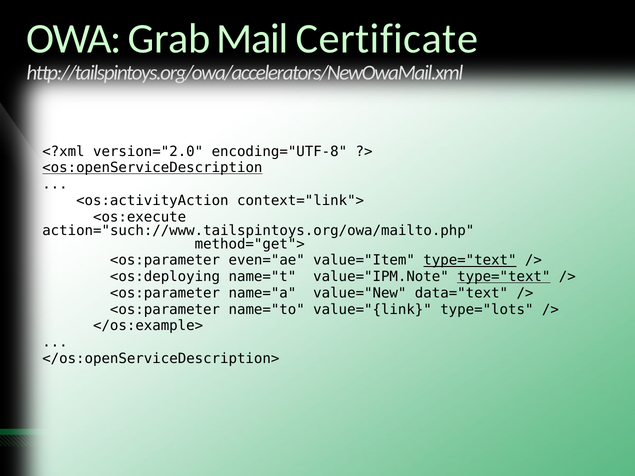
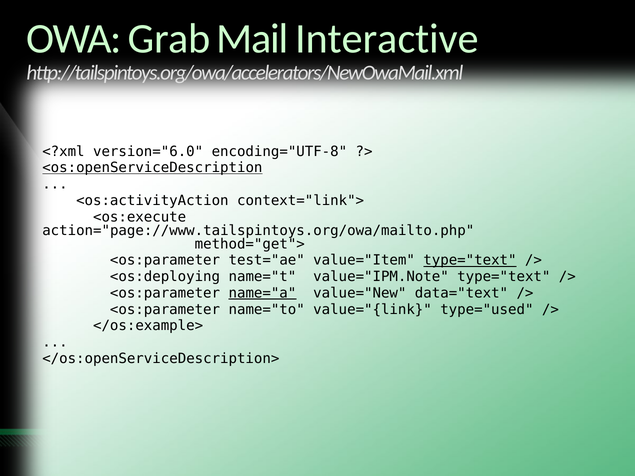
Certificate: Certificate -> Interactive (387, 39)
version="2.0: version="2.0 -> version="6.0 (148, 151)
action="such://www.tailspintoys.org/owa/mailto.php: action="such://www.tailspintoys.org/owa/mailto.php -> action="page://www.tailspintoys.org/owa/mailto.php (258, 231)
even="ae: even="ae -> test="ae (267, 260)
type="text underline: present -> none (504, 277)
name="a underline: none -> present (262, 293)
type="lots: type="lots -> type="used (487, 310)
